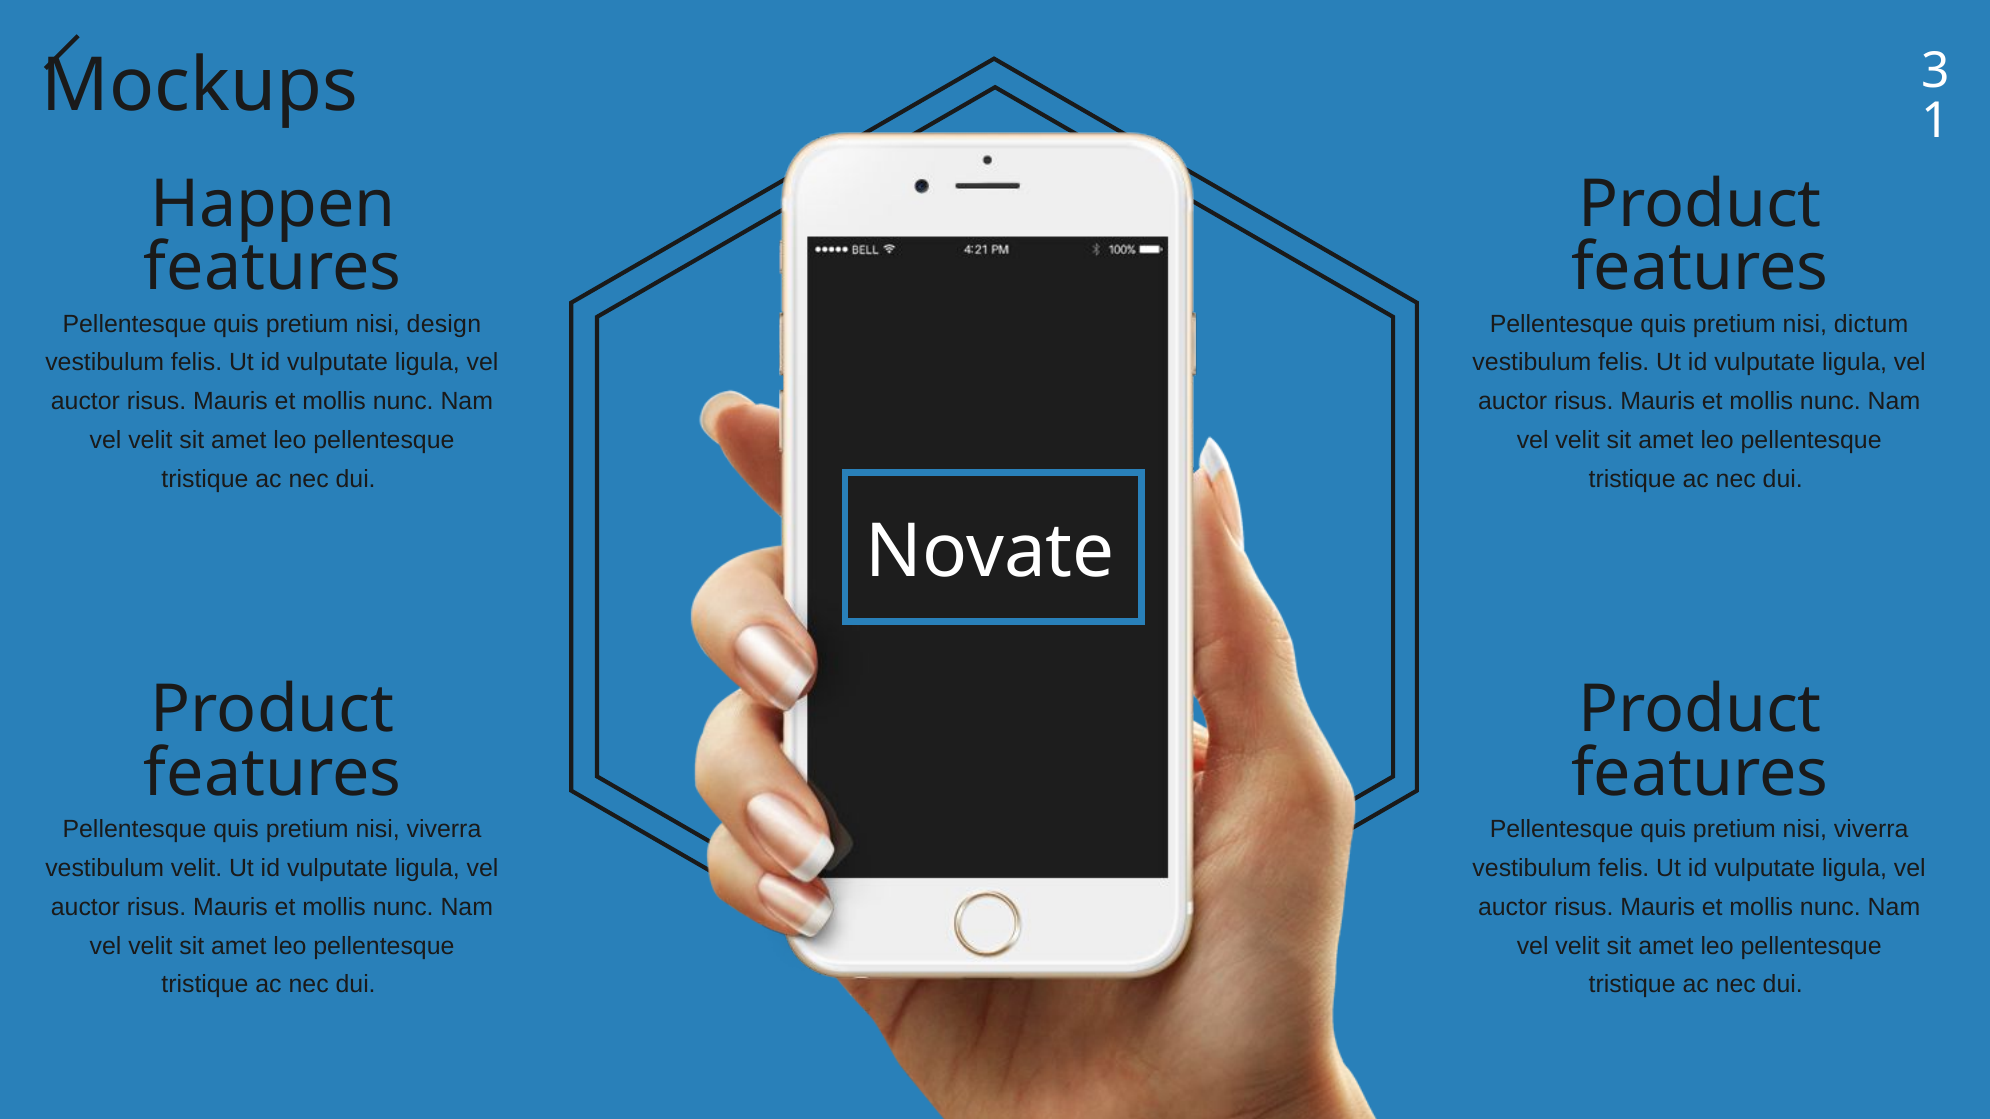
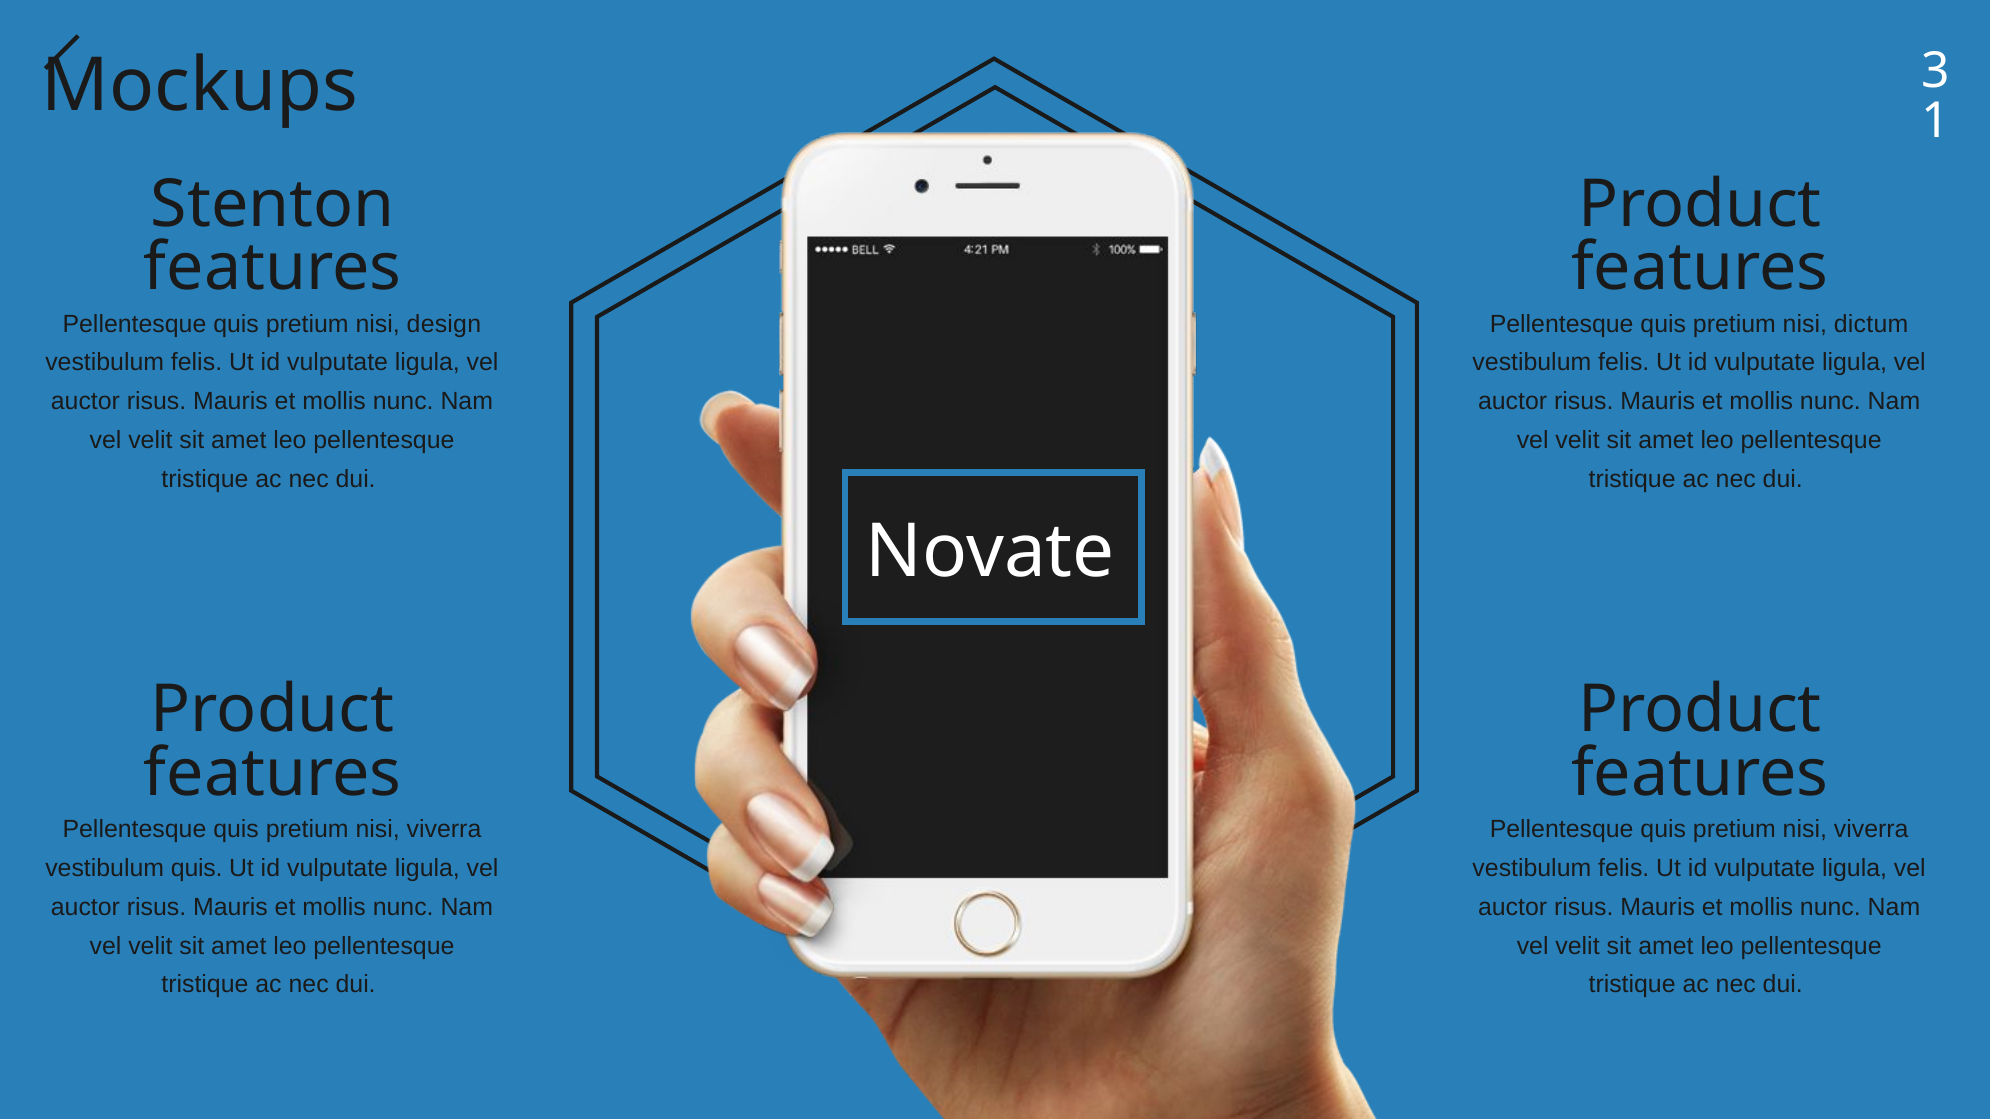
Happen: Happen -> Stenton (273, 204)
vestibulum velit: velit -> quis (197, 869)
